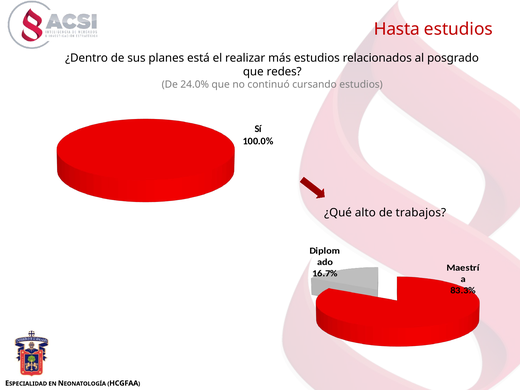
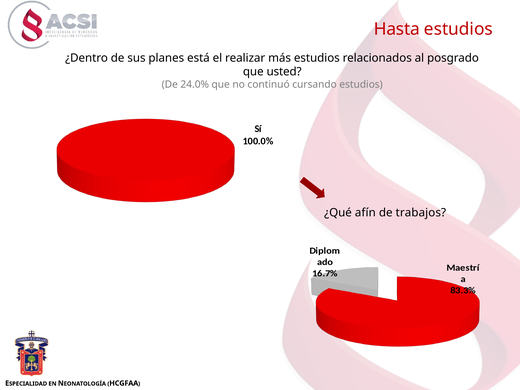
redes: redes -> usted (284, 72)
alto: alto -> afín (365, 213)
